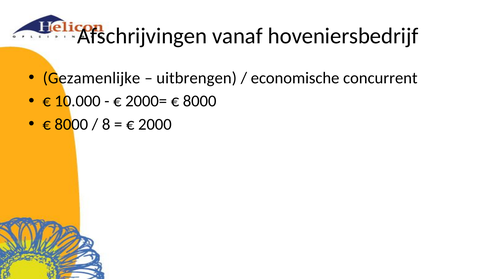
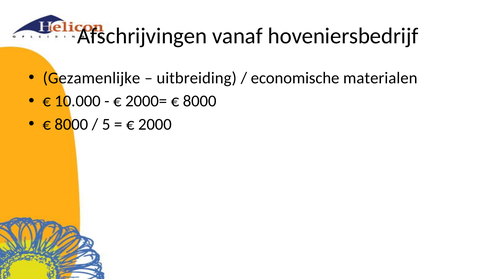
uitbrengen: uitbrengen -> uitbreiding (197, 78)
concurrent: concurrent -> materialen (380, 78)
8: 8 -> 5 (106, 124)
